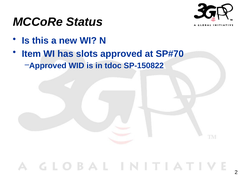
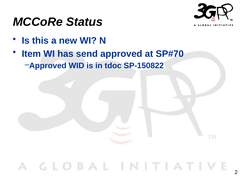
slots: slots -> send (87, 54)
